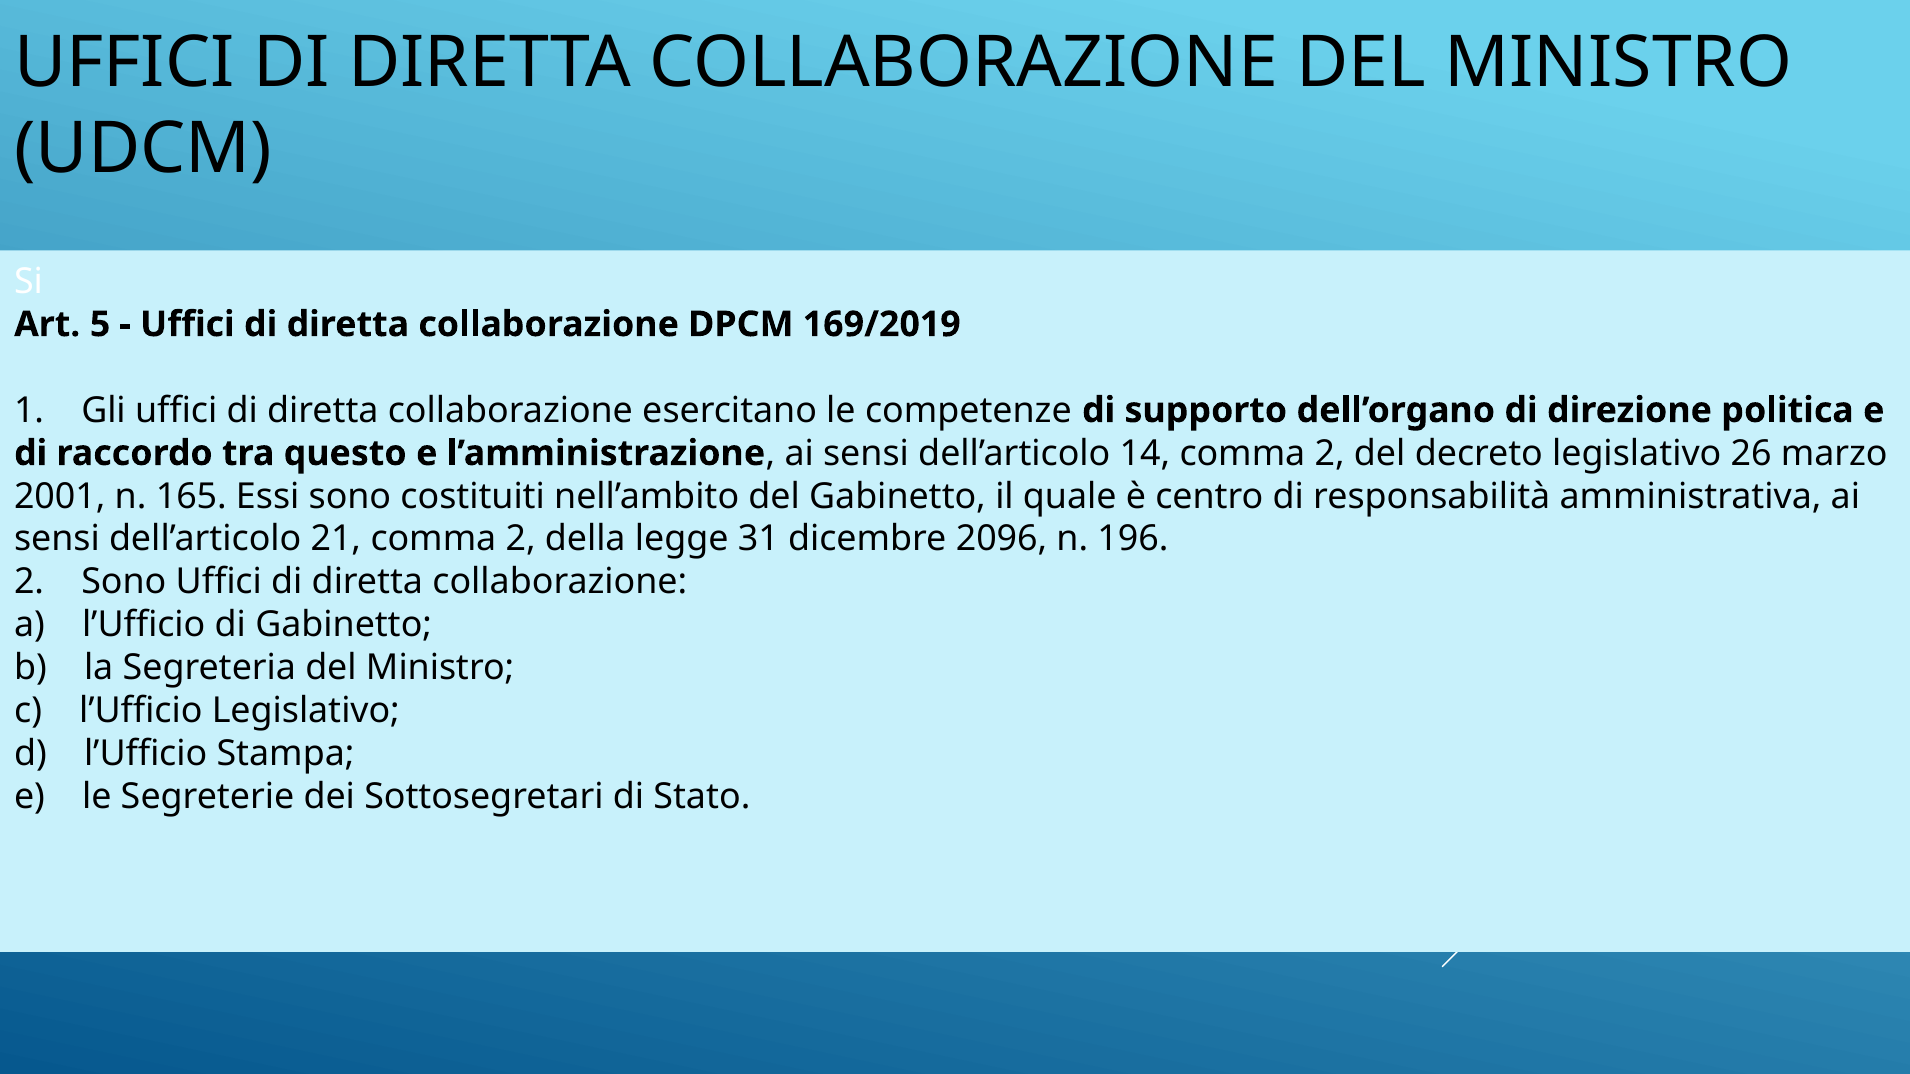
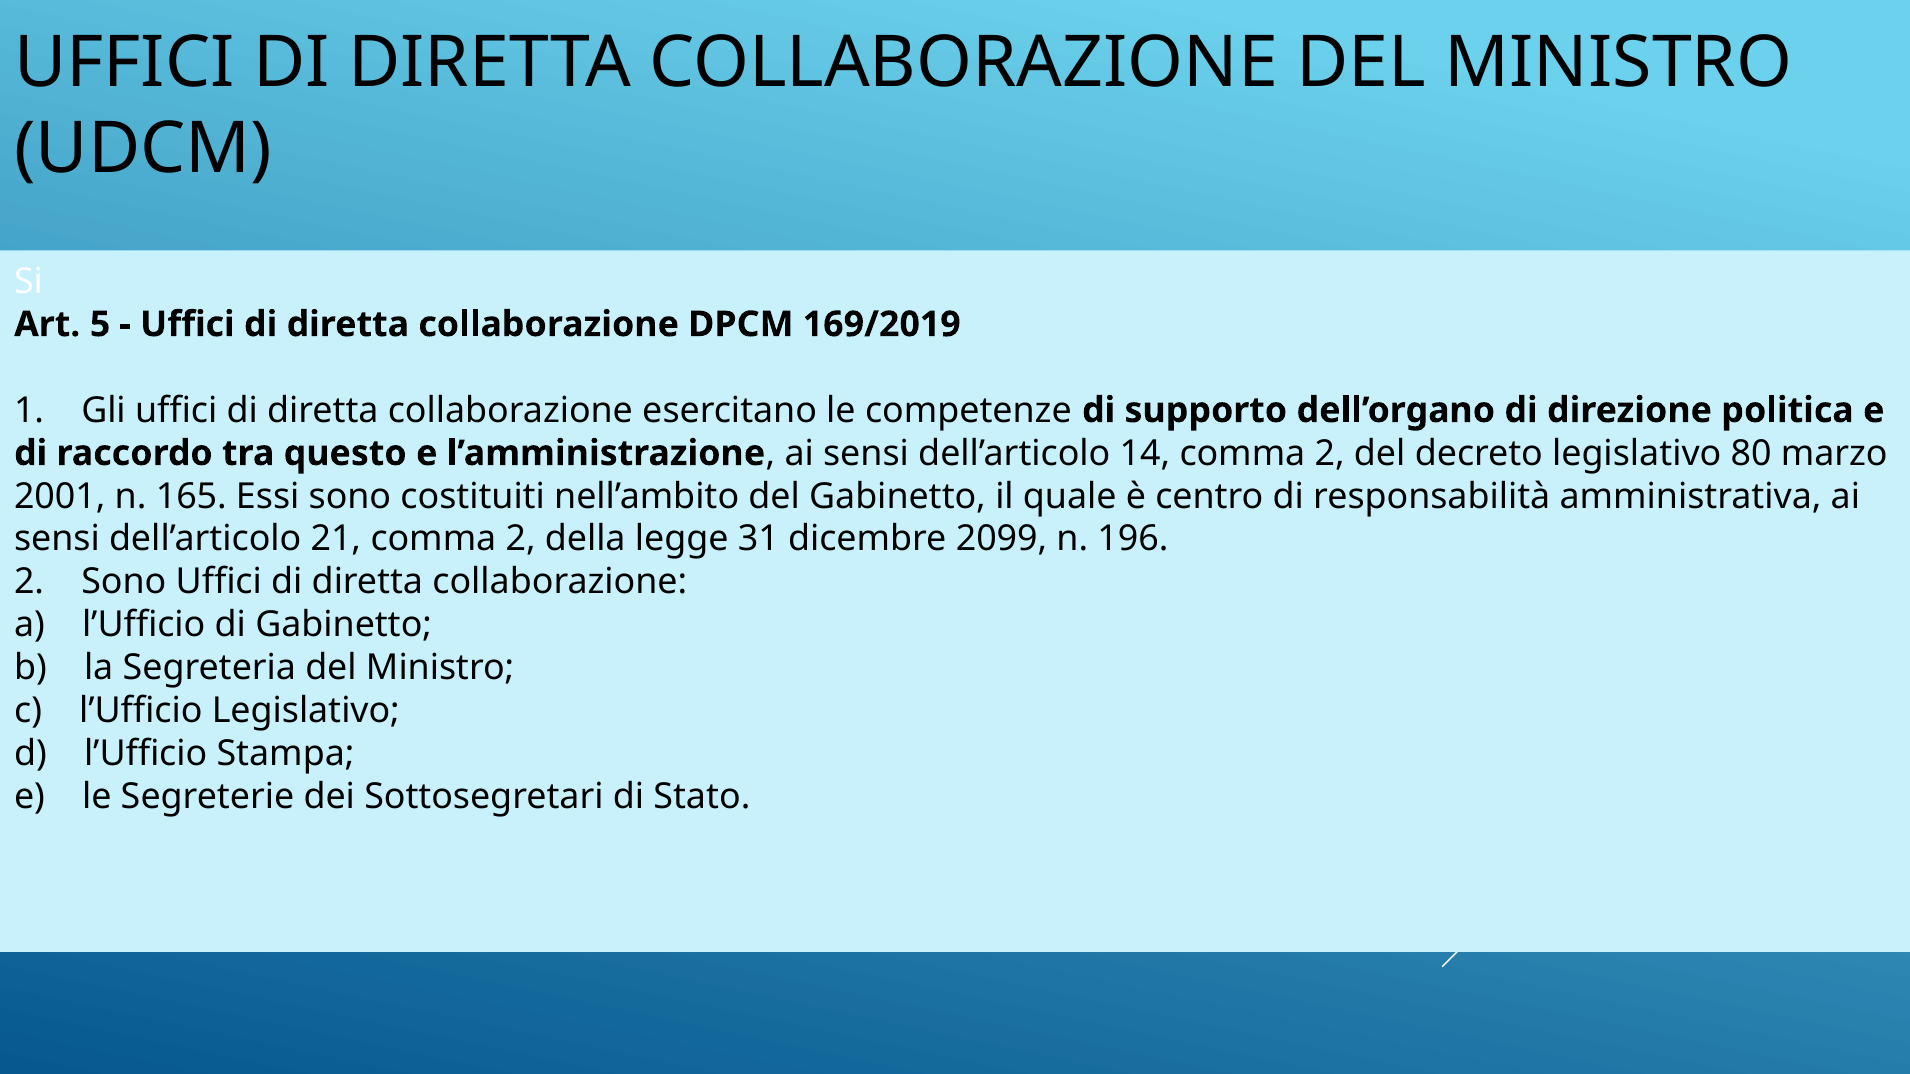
26: 26 -> 80 (1751, 453)
2096: 2096 -> 2099 (1002, 539)
